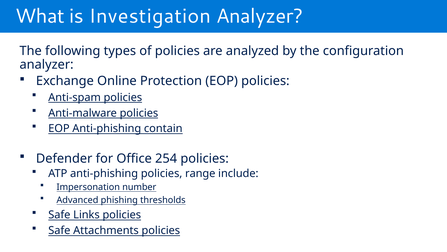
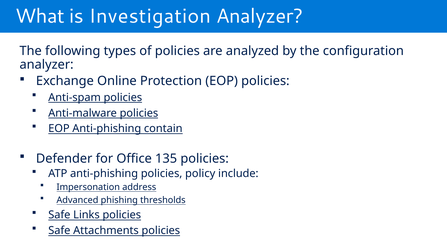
254: 254 -> 135 (166, 158)
range: range -> policy (200, 173)
number: number -> address (139, 187)
